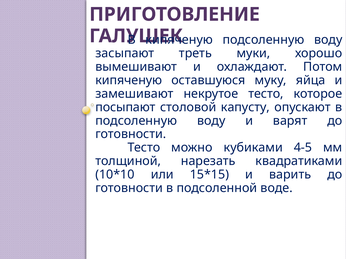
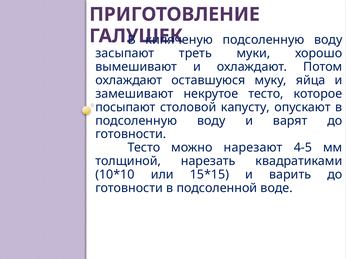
кипяченую: кипяченую -> охлаждают (129, 80)
кубиками: кубиками -> нарезают (253, 148)
